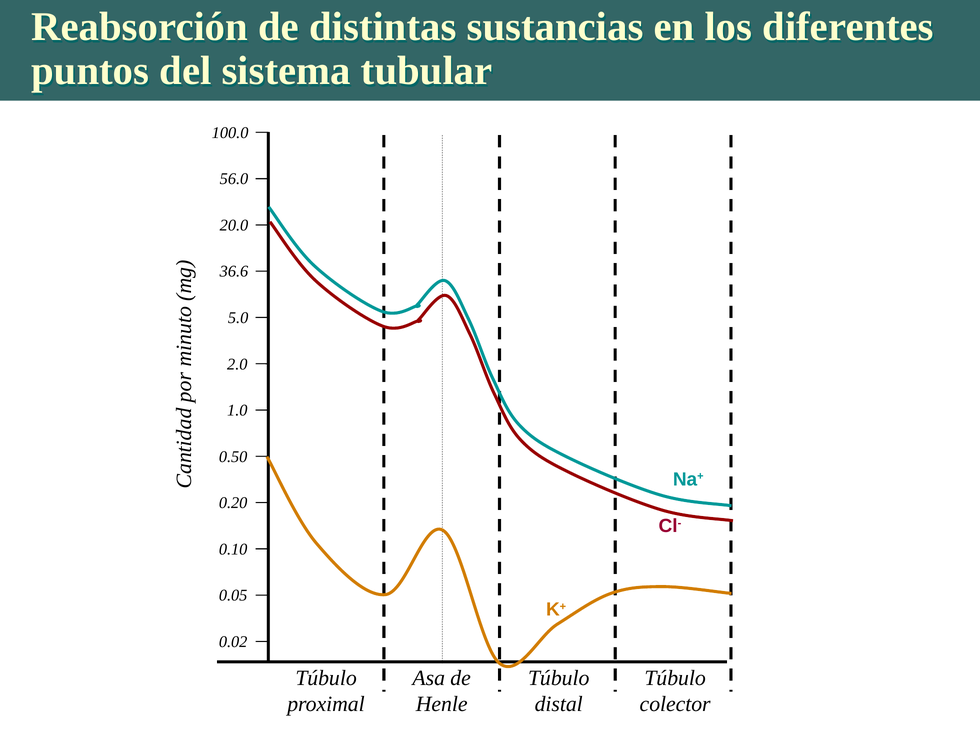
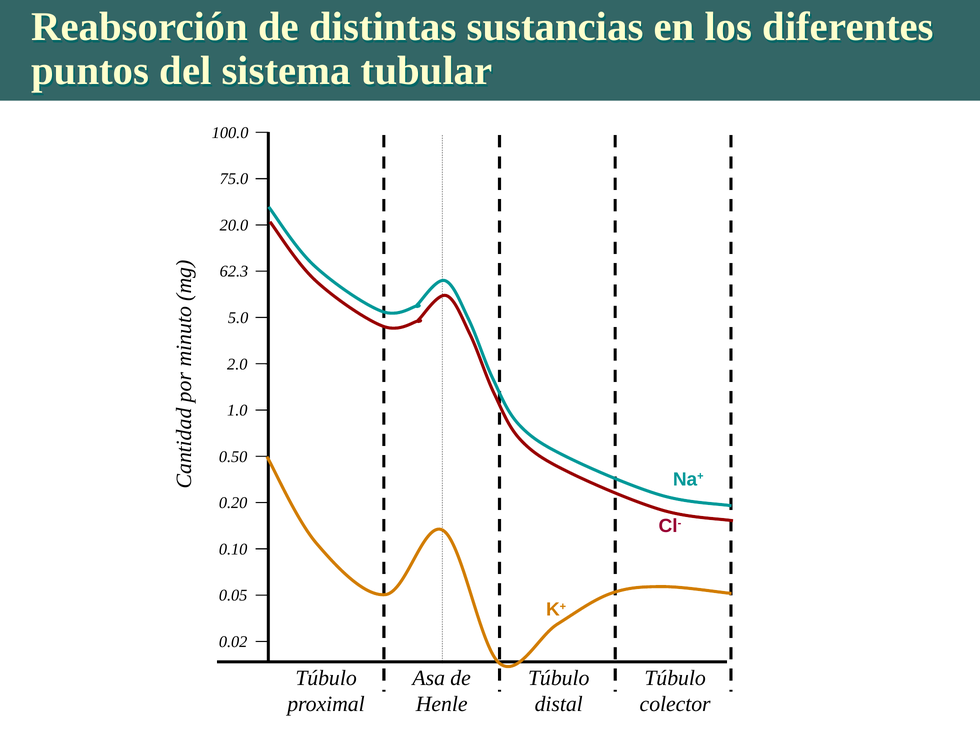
56.0: 56.0 -> 75.0 (234, 179)
36.6: 36.6 -> 62.3 (234, 272)
